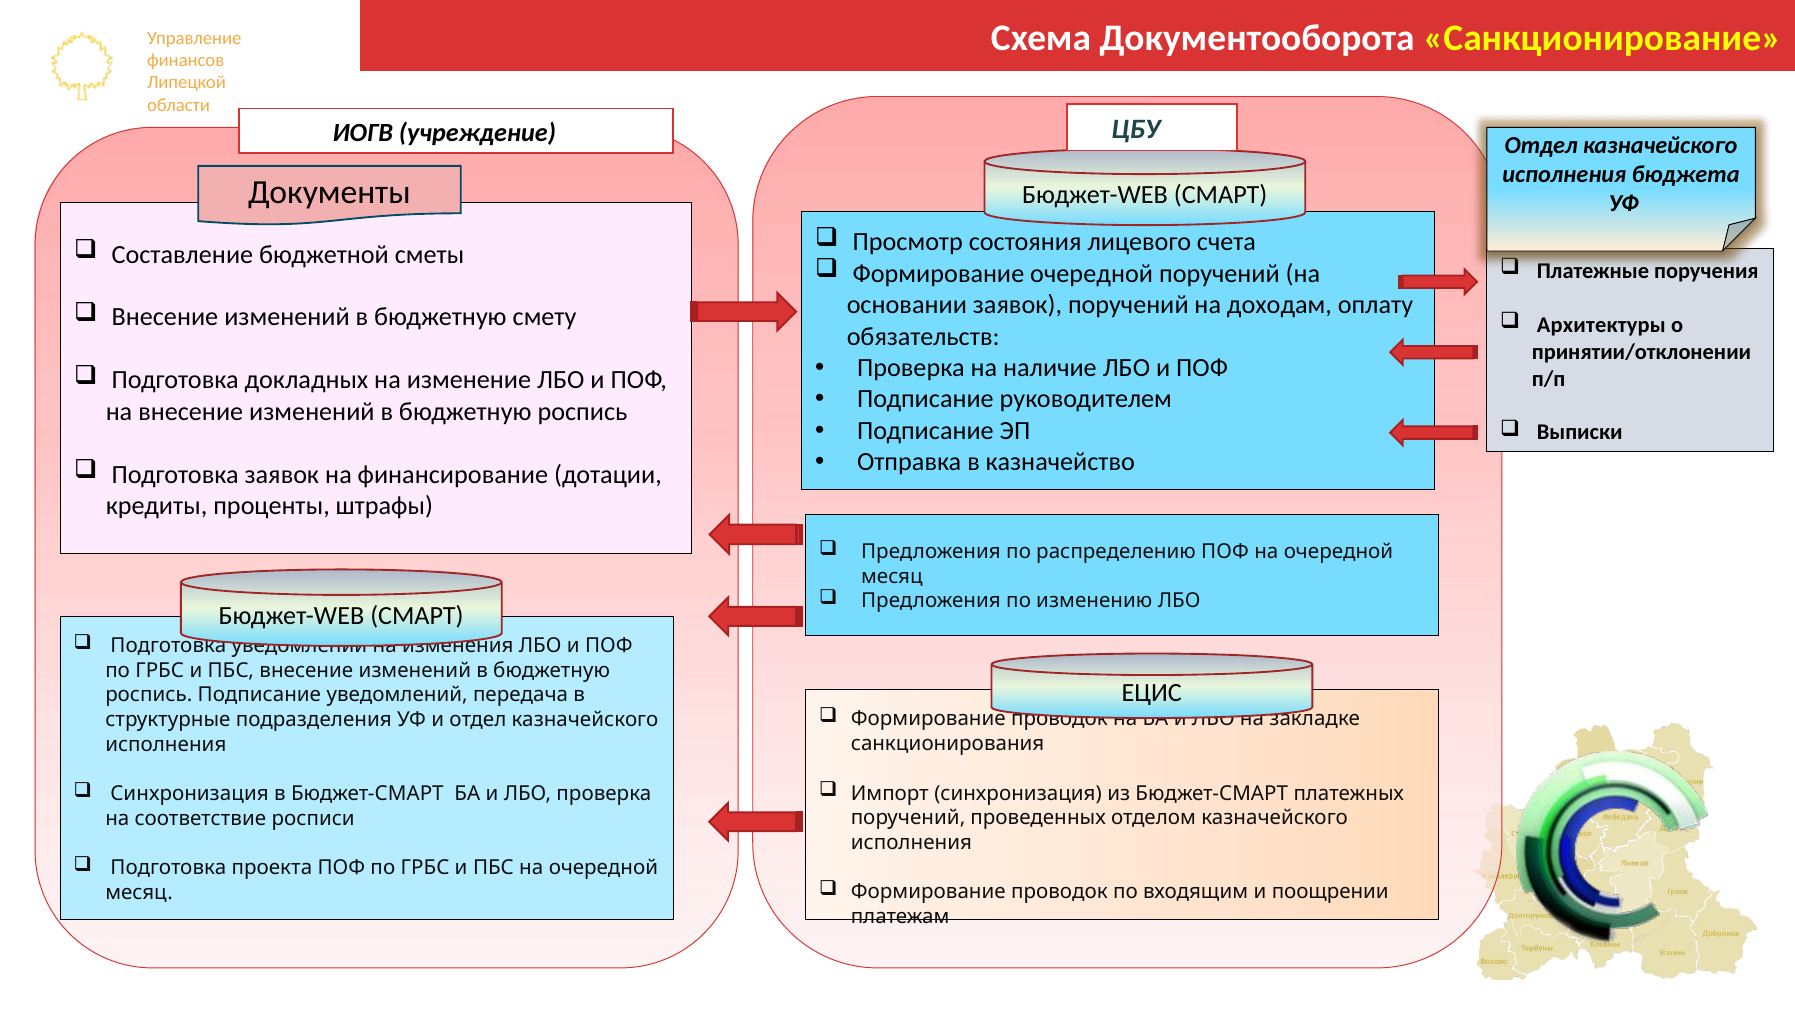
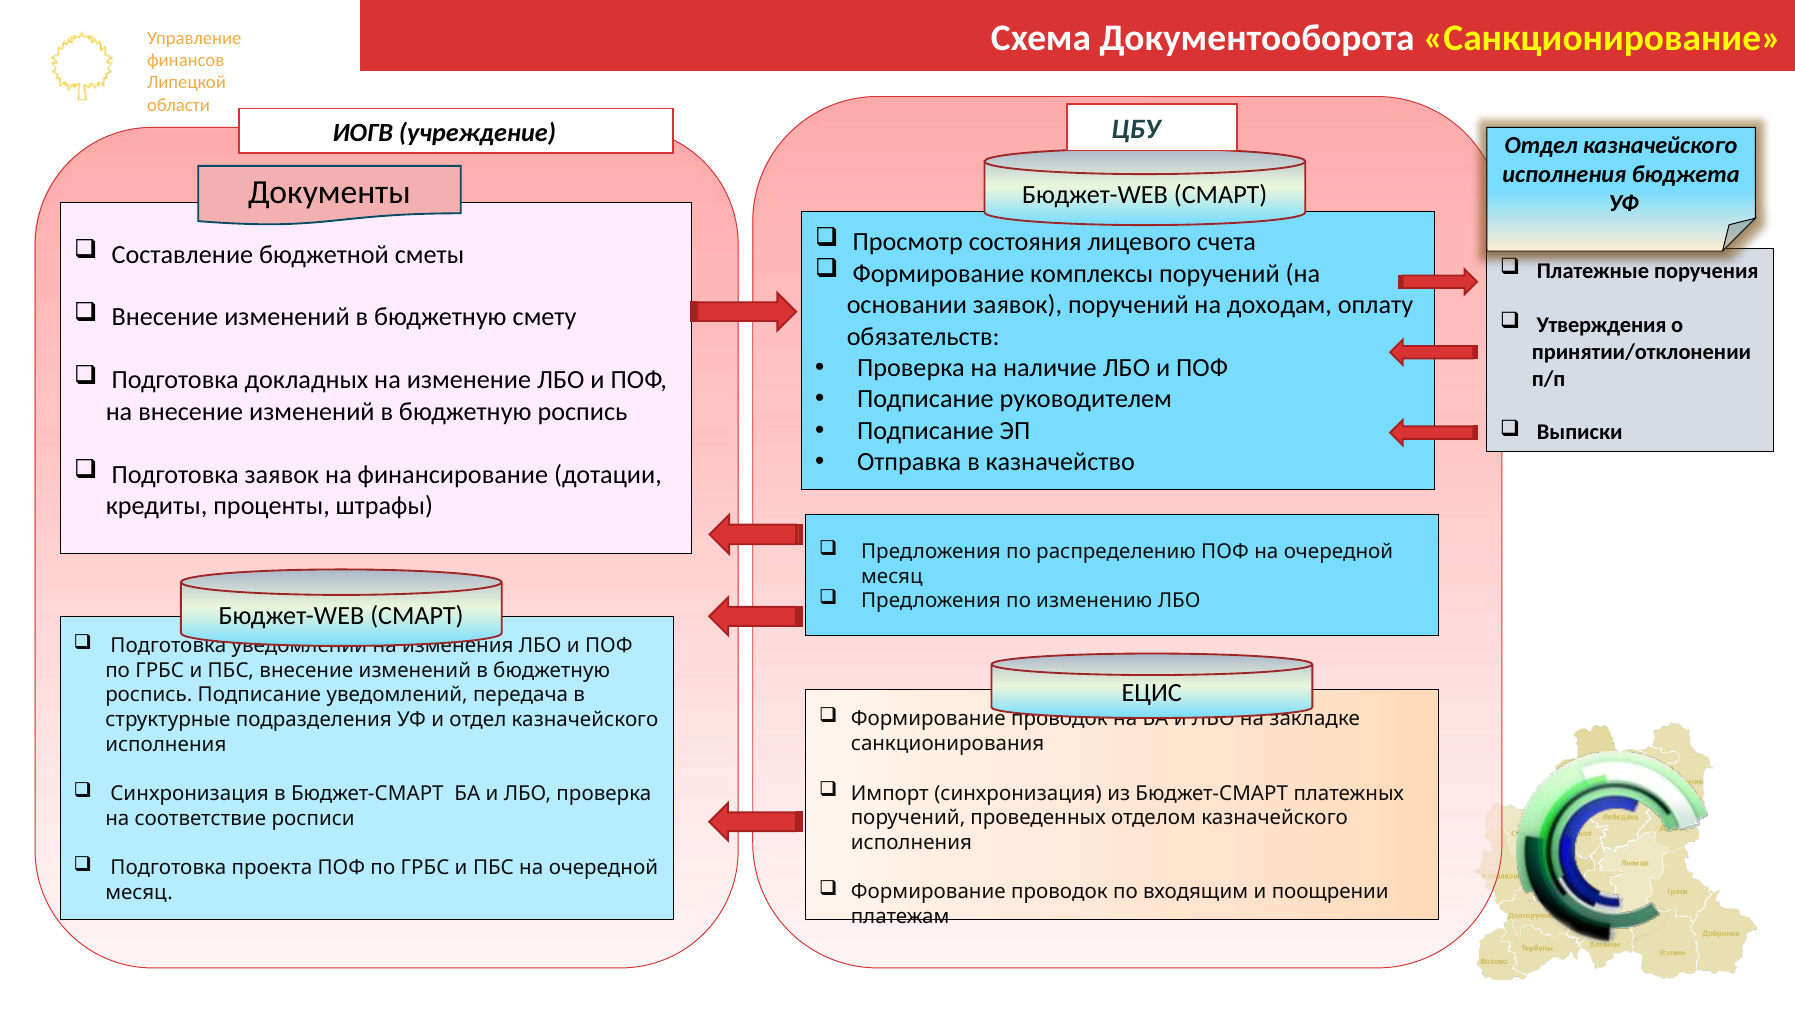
Формирование очередной: очередной -> комплексы (1092, 273)
Архитектуры: Архитектуры -> Утверждения (1602, 325)
